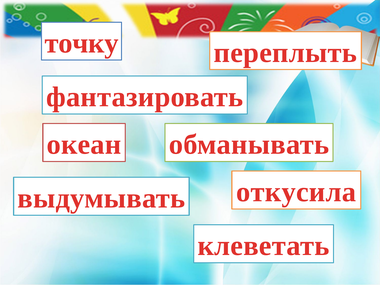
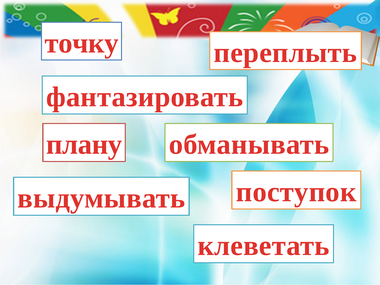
океан: океан -> плану (84, 144)
откусила: откусила -> поступок (296, 192)
